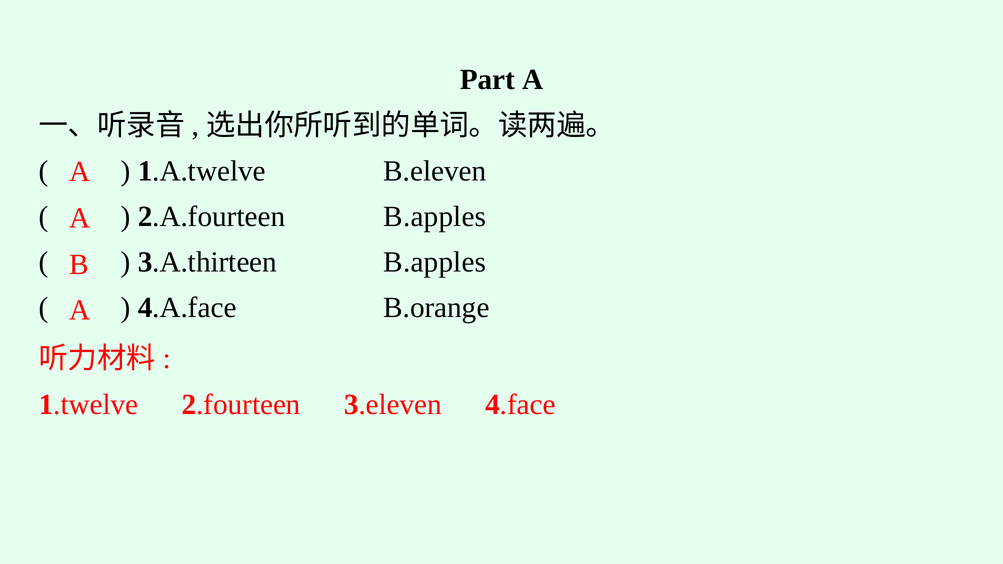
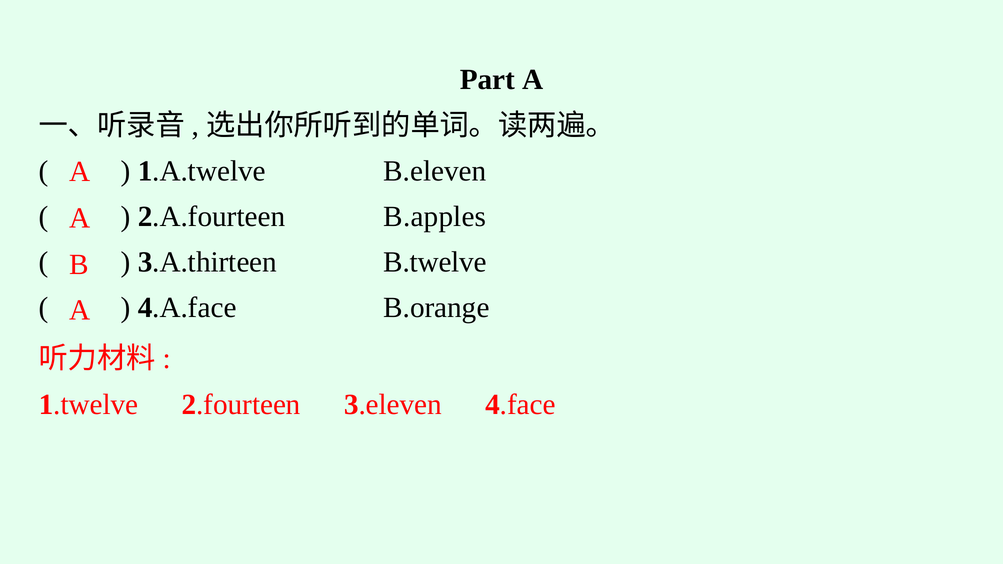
3.A.thirteen B.apples: B.apples -> B.twelve (435, 262)
